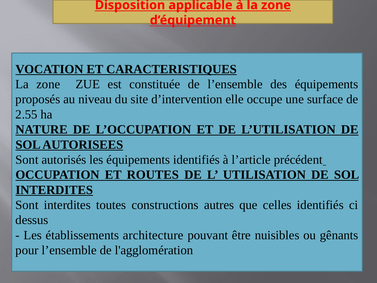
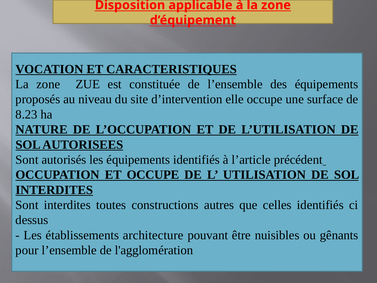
2.55: 2.55 -> 8.23 (26, 114)
ET ROUTES: ROUTES -> OCCUPE (153, 175)
